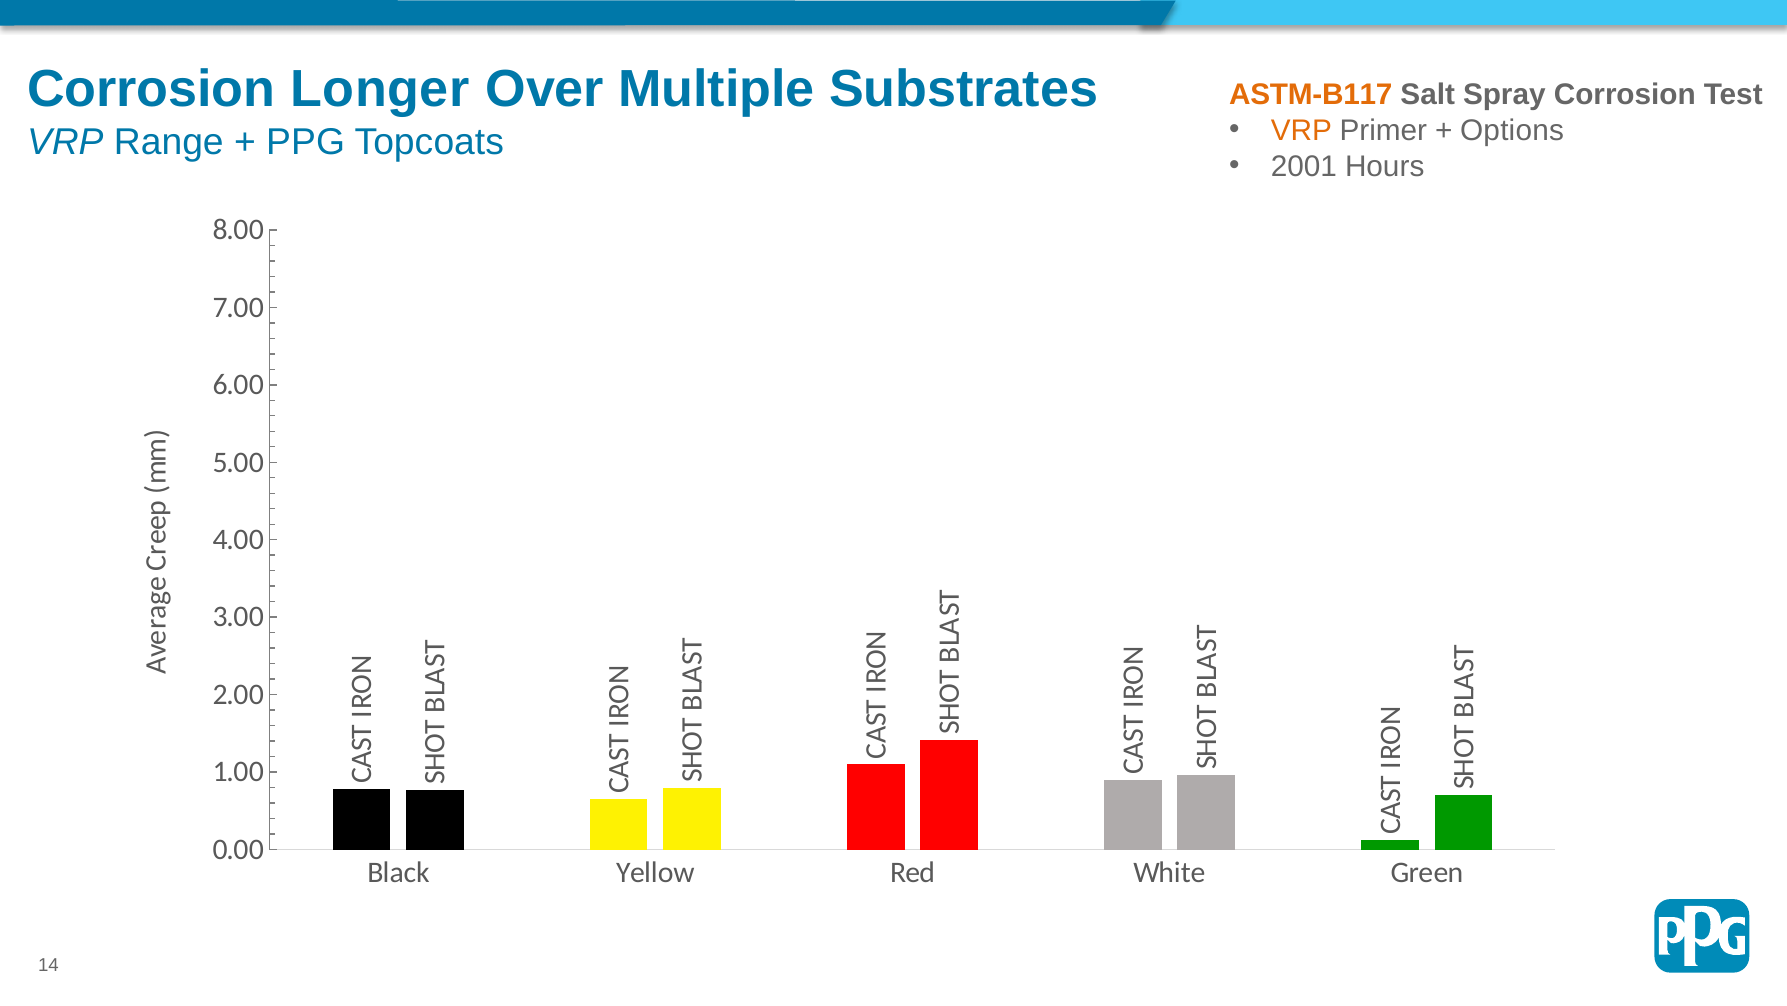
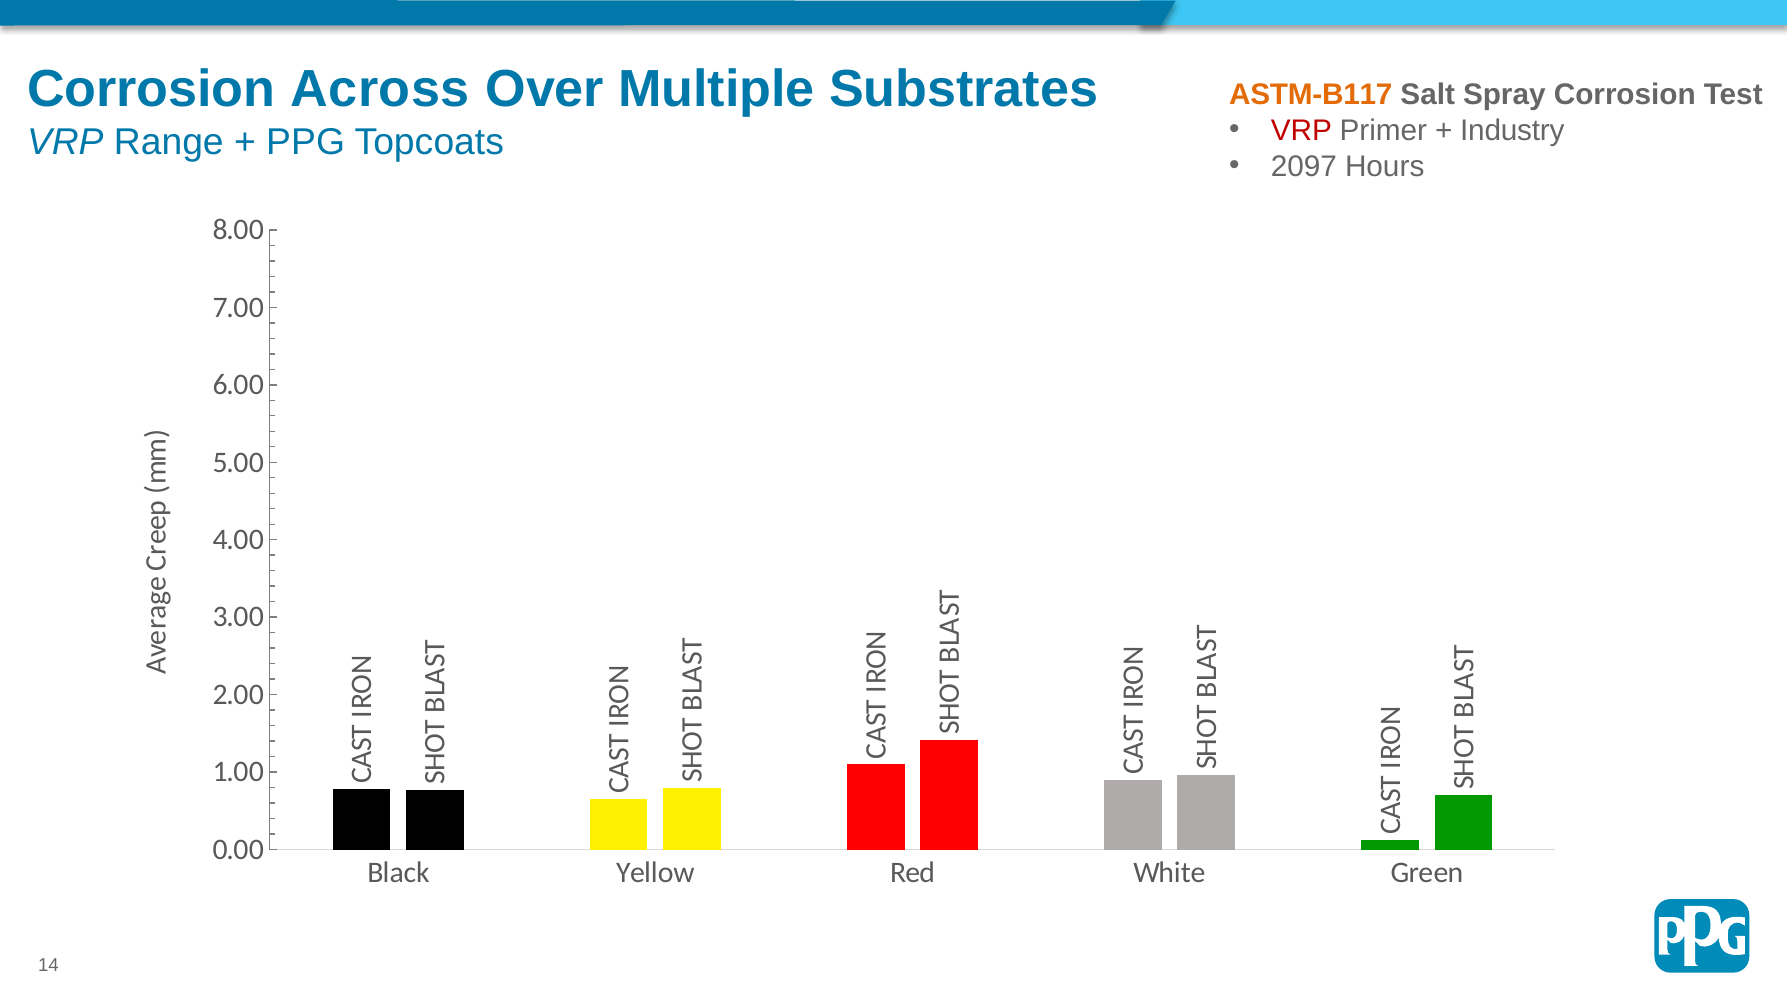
Longer: Longer -> Across (380, 89)
VRP colour: orange -> red (1301, 131)
Options: Options -> Industry (1512, 131)
2001: 2001 -> 2097 (1304, 167)
